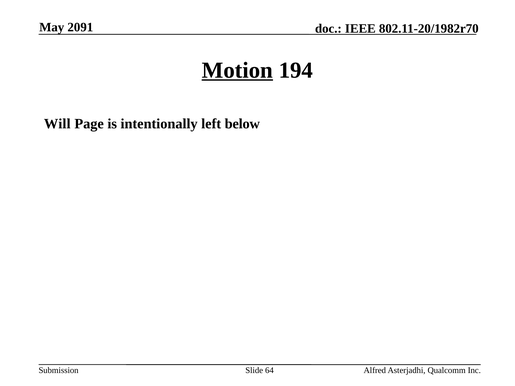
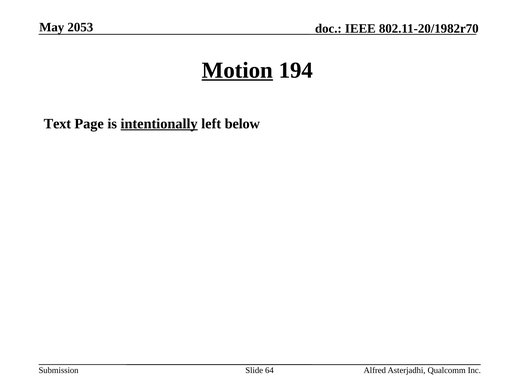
2091: 2091 -> 2053 (80, 27)
Will: Will -> Text (57, 124)
intentionally underline: none -> present (159, 124)
